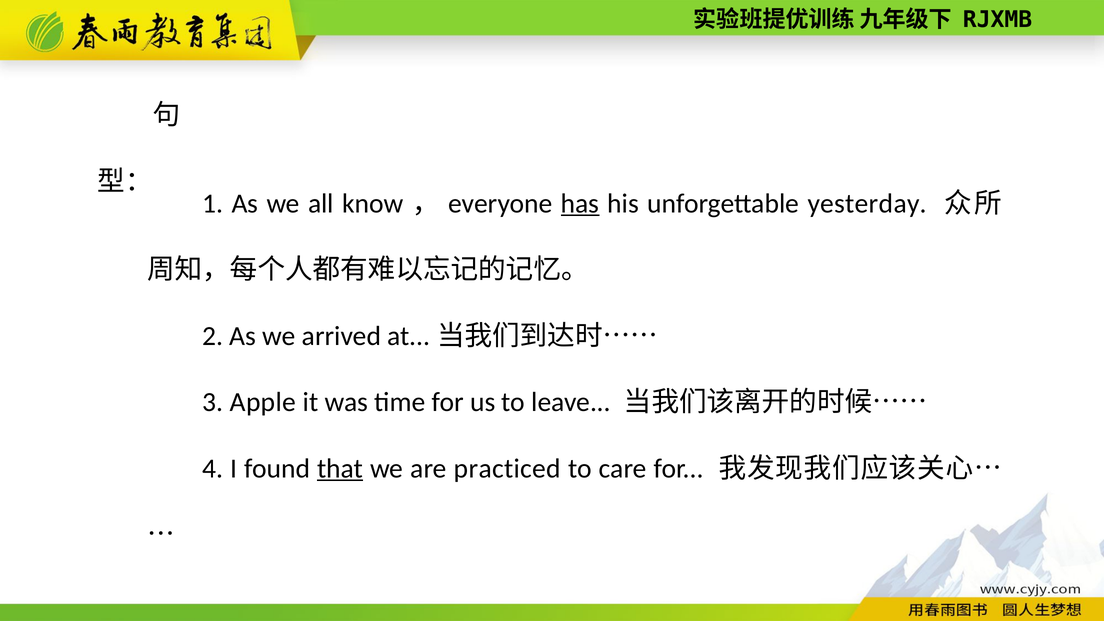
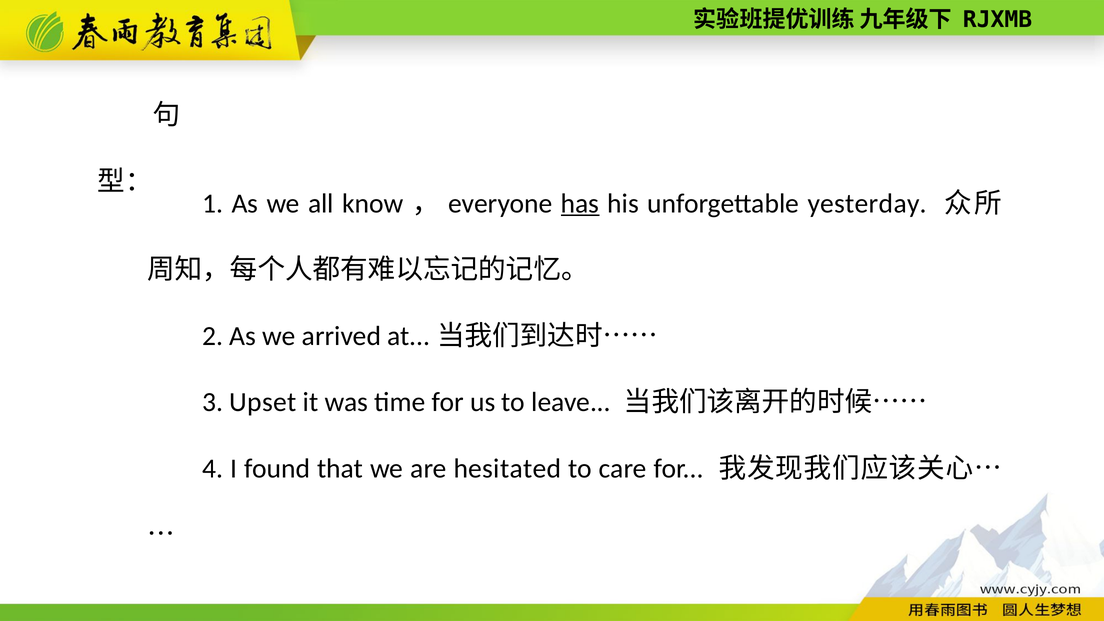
Apple: Apple -> Upset (263, 402)
that underline: present -> none (340, 468)
practiced: practiced -> hesitated (507, 468)
